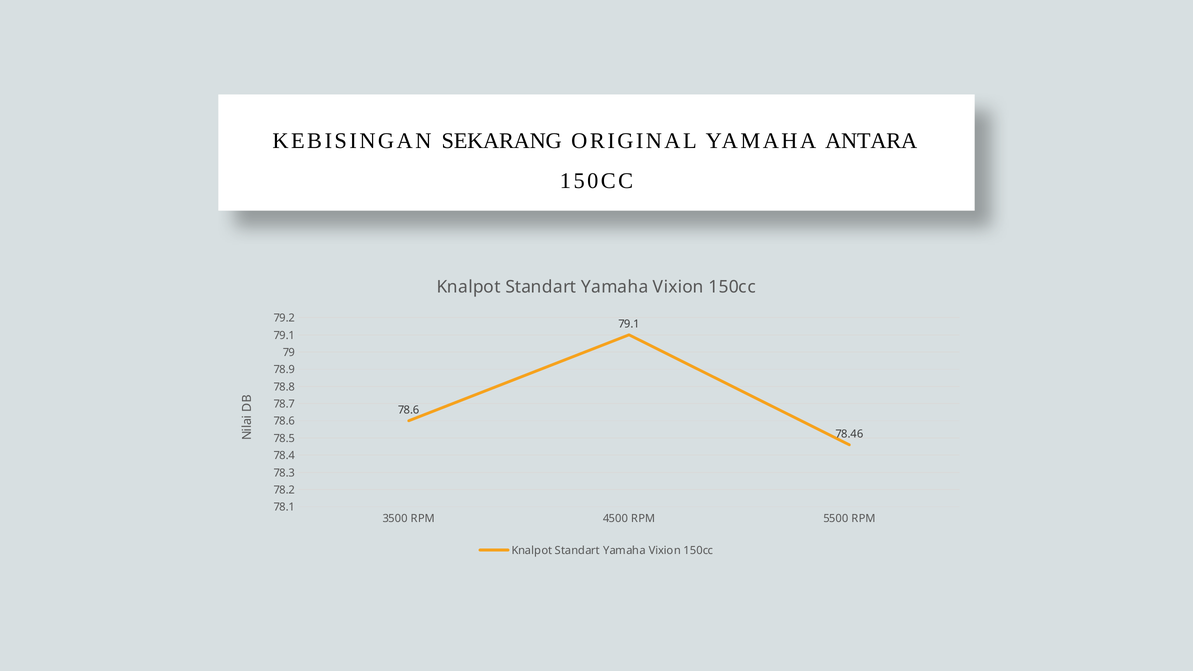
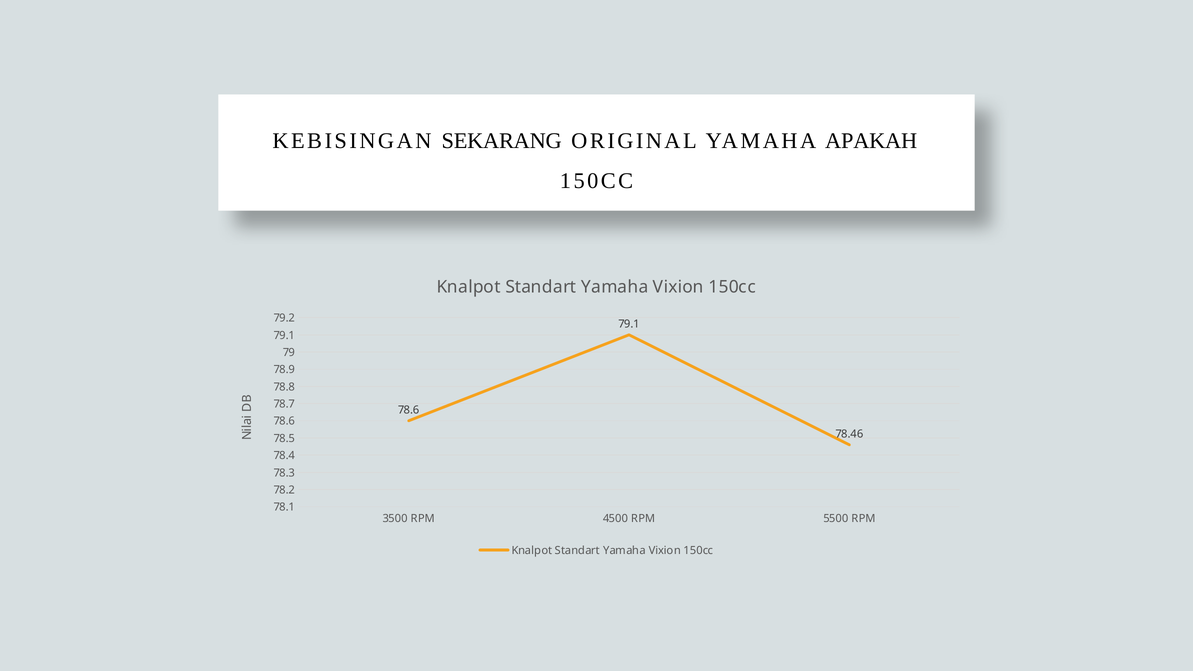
ANTARA: ANTARA -> APAKAH (871, 141)
